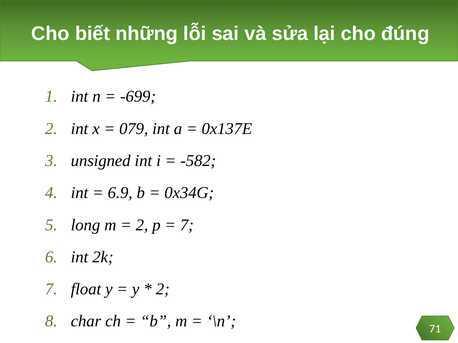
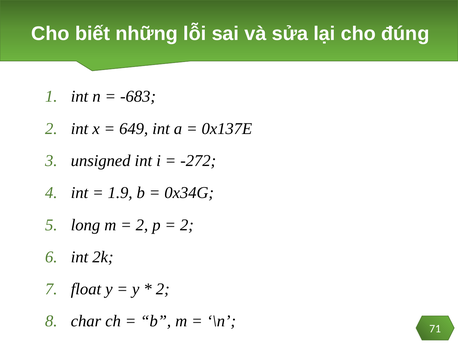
-699: -699 -> -683 (138, 97)
079: 079 -> 649 (134, 129)
-582: -582 -> -272 (198, 161)
6.9: 6.9 -> 1.9 (120, 193)
7: 7 -> 2 (187, 225)
